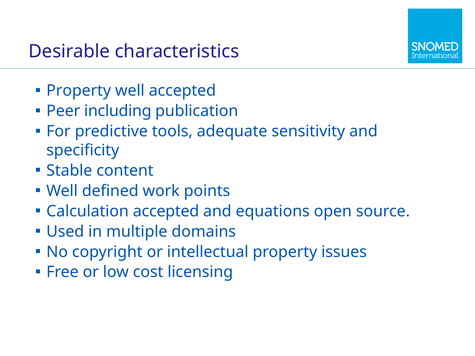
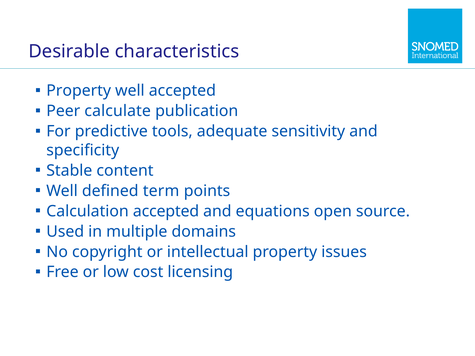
including: including -> calculate (118, 111)
work: work -> term (161, 191)
